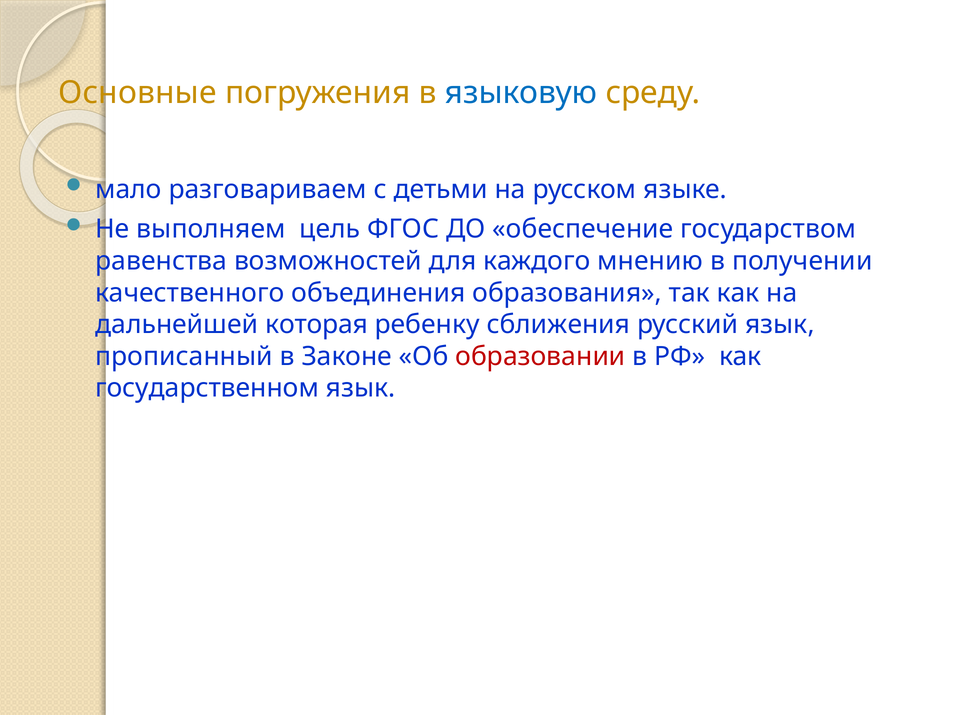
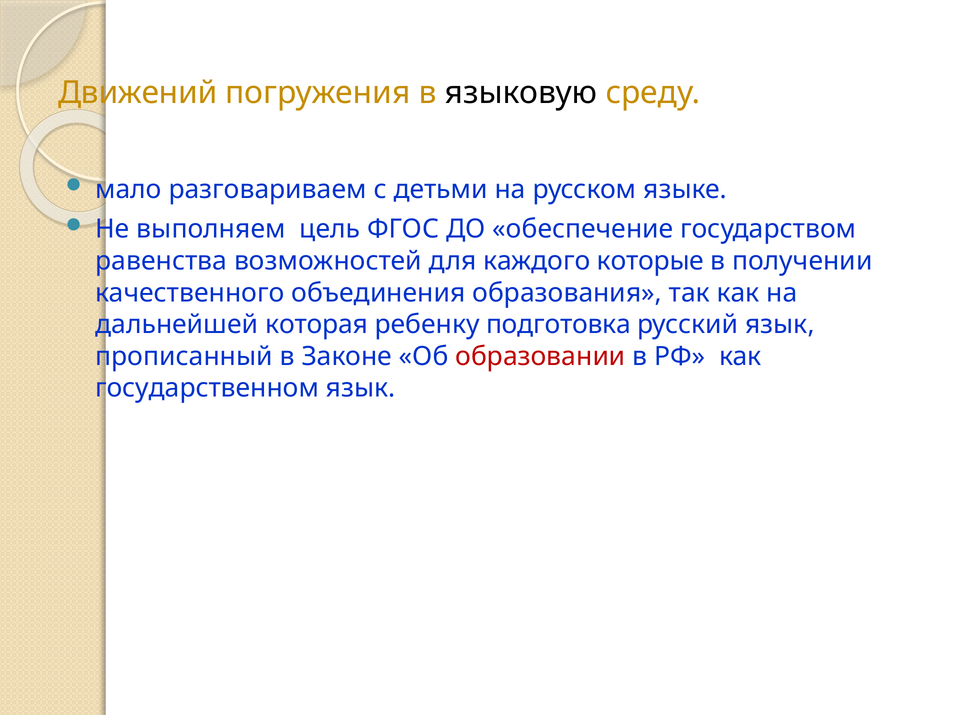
Основные: Основные -> Движений (138, 93)
языковую colour: blue -> black (521, 93)
мнению: мнению -> которые (650, 261)
сближения: сближения -> подготовка (559, 325)
